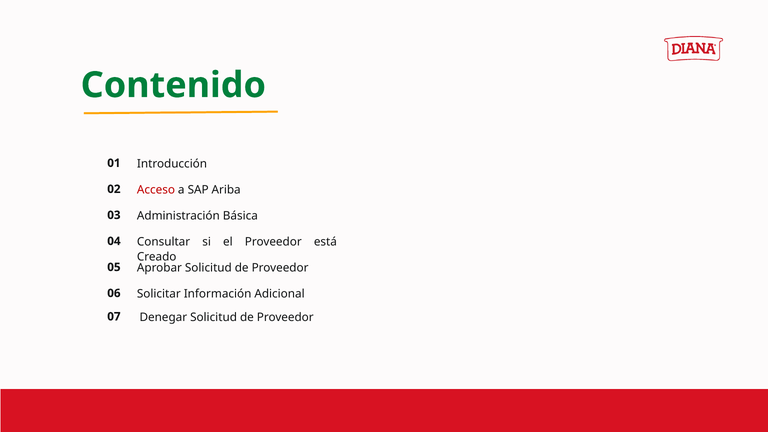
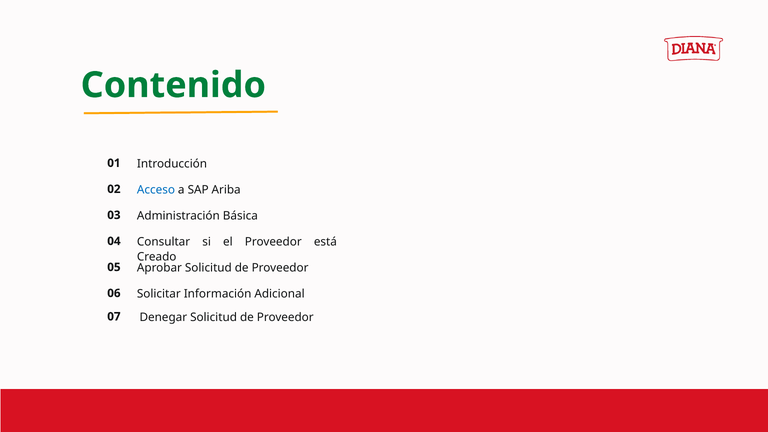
Acceso colour: red -> blue (156, 190)
